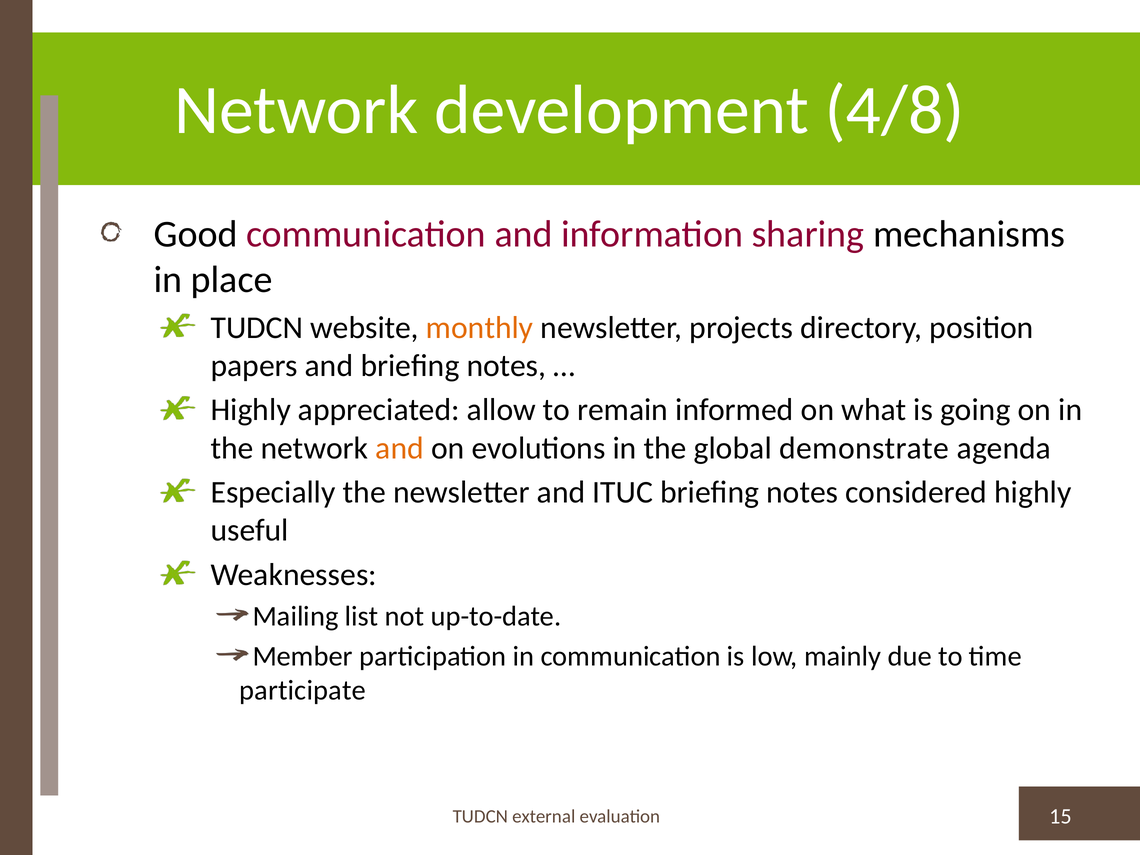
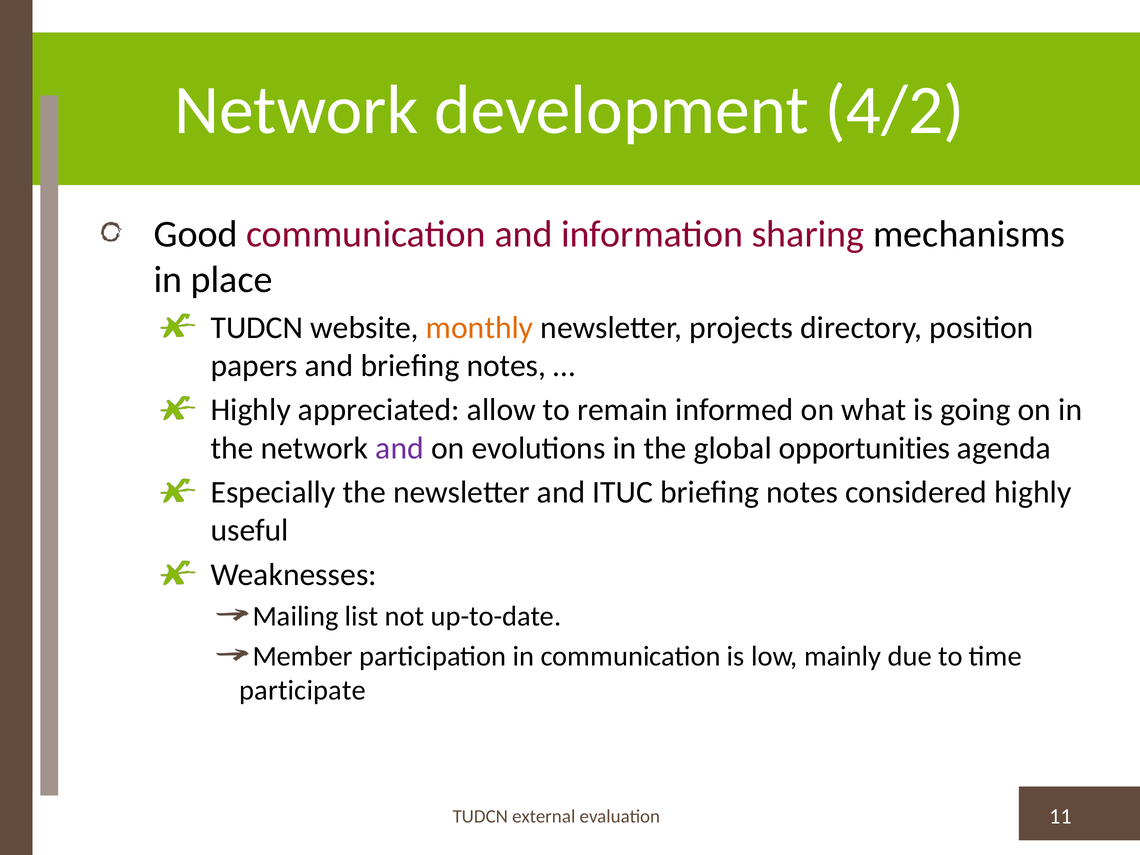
4/8: 4/8 -> 4/2 (895, 110)
and colour: orange -> purple (400, 448)
demonstrate: demonstrate -> opportunities (865, 448)
15: 15 -> 11 (1060, 817)
